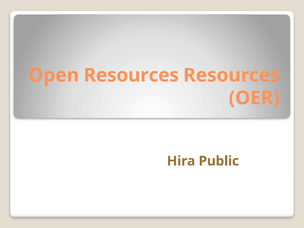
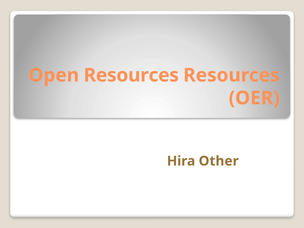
Public: Public -> Other (219, 161)
